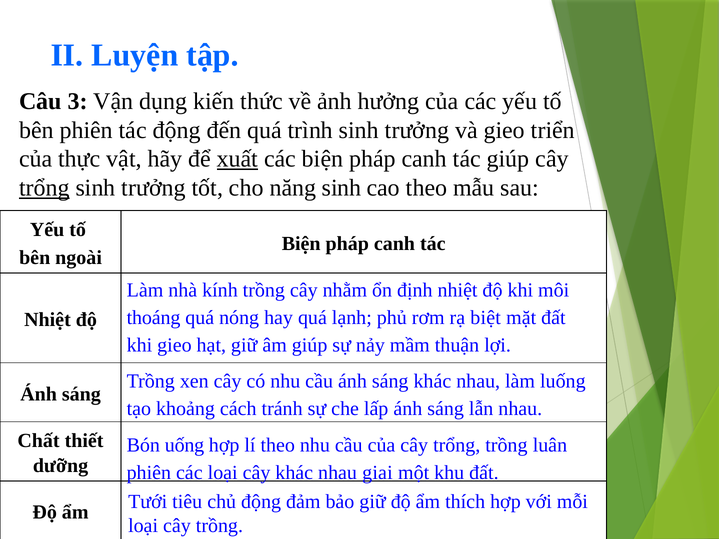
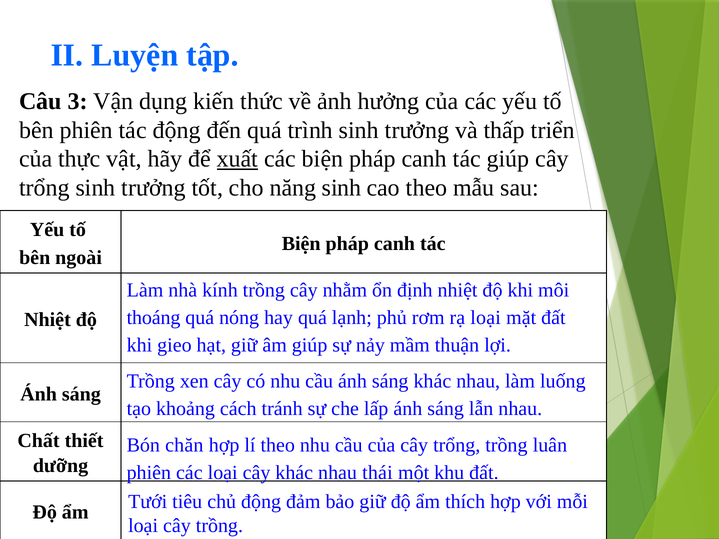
và gieo: gieo -> thấp (504, 130)
trổng underline: present -> none (44, 188)
rạ biệt: biệt -> loại (486, 318)
uống: uống -> chăn (184, 446)
giai: giai -> thái (377, 473)
